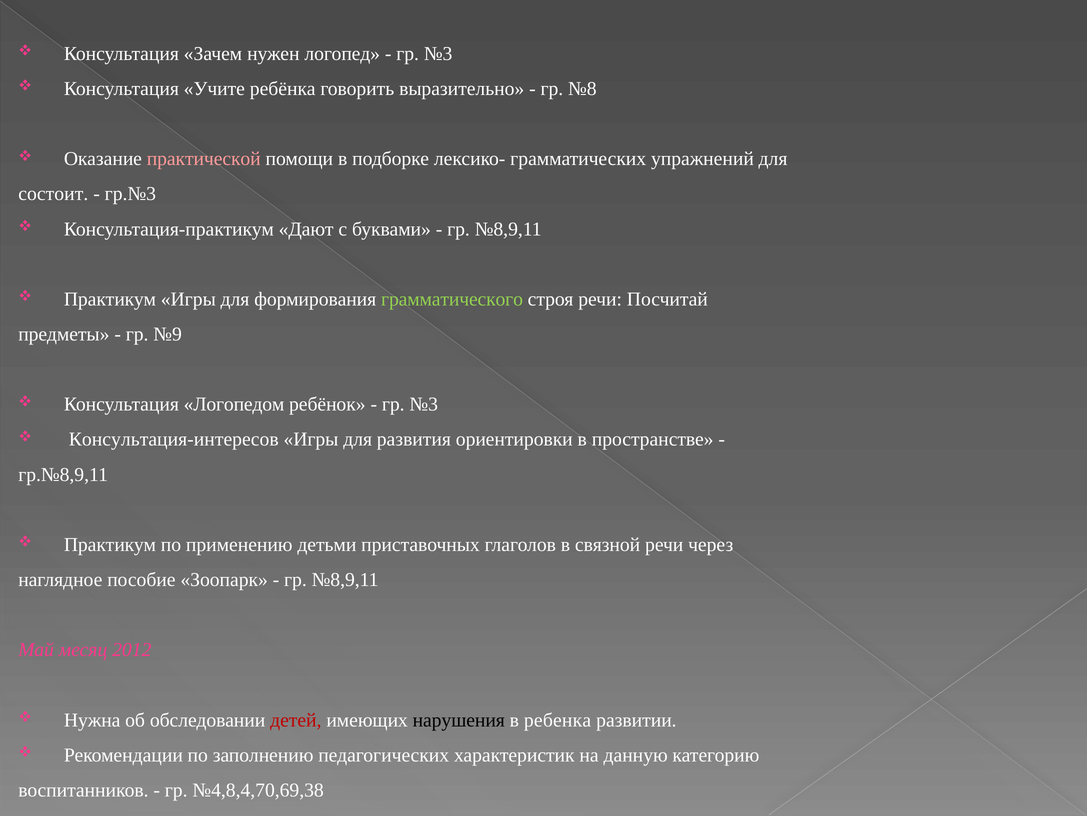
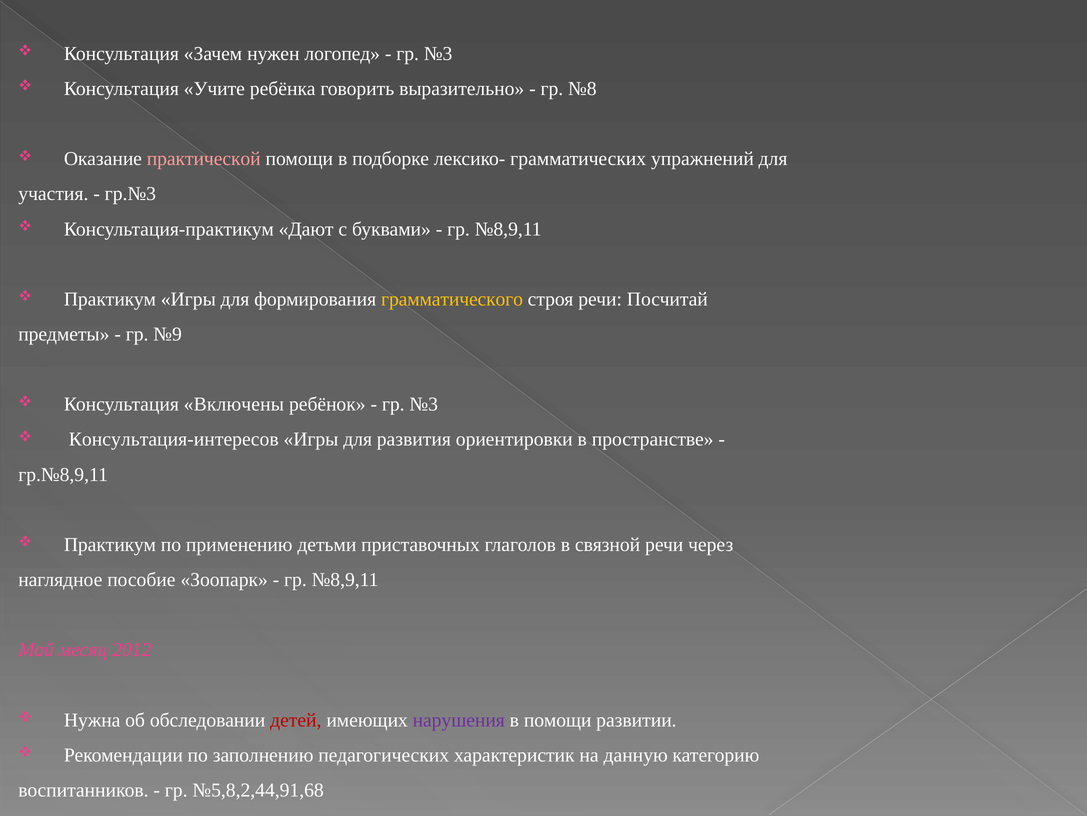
состоит: состоит -> участия (53, 194)
грамматического colour: light green -> yellow (452, 299)
Логопедом: Логопедом -> Включены (234, 404)
нарушения colour: black -> purple (459, 719)
в ребенка: ребенка -> помощи (558, 719)
№4,8,4,70,69,38: №4,8,4,70,69,38 -> №5,8,2,44,91,68 (258, 790)
